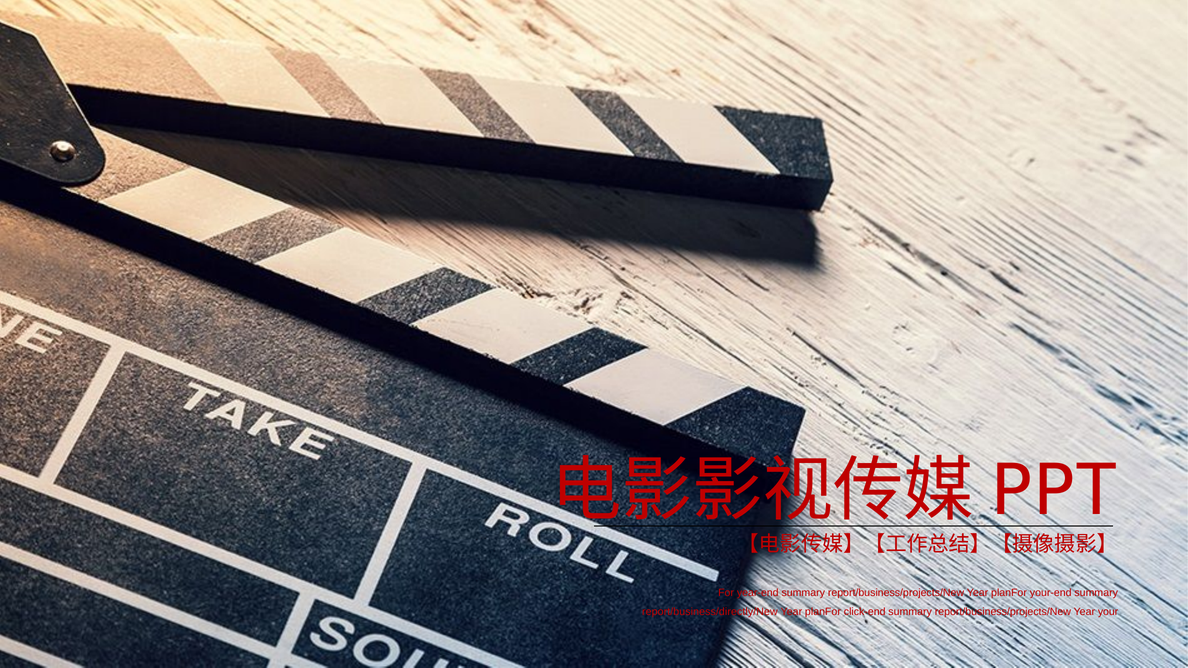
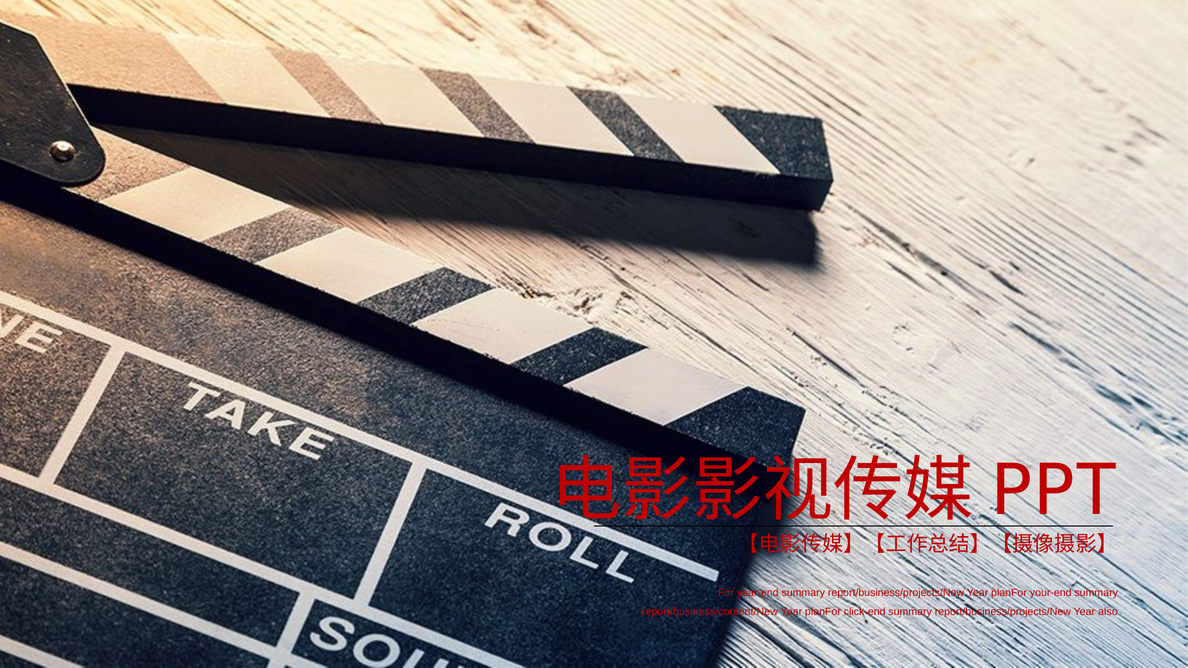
report/business/directly/New: report/business/directly/New -> report/business/content/New (710, 612)
your: your -> also (1108, 612)
